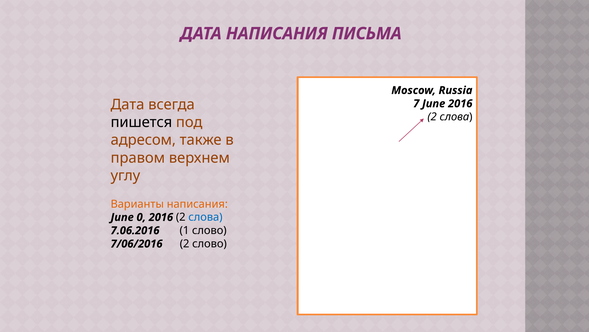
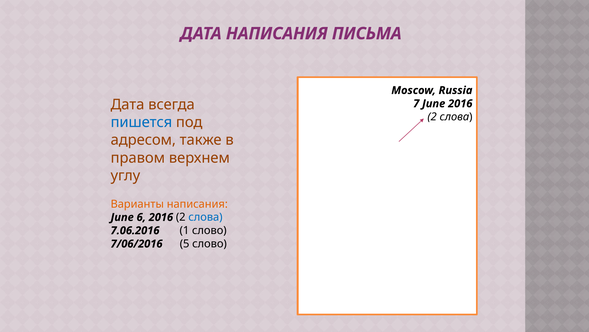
пишется colour: black -> blue (141, 122)
0: 0 -> 6 (141, 217)
7/06/2016 2: 2 -> 5 (185, 243)
